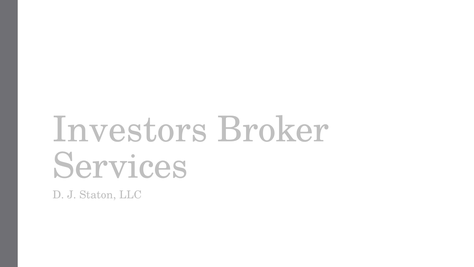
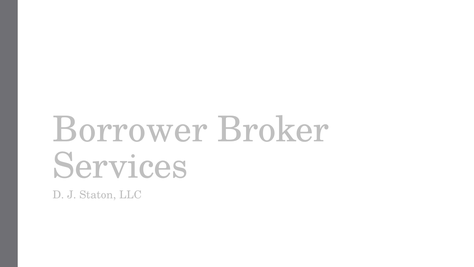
Investors: Investors -> Borrower (130, 130)
